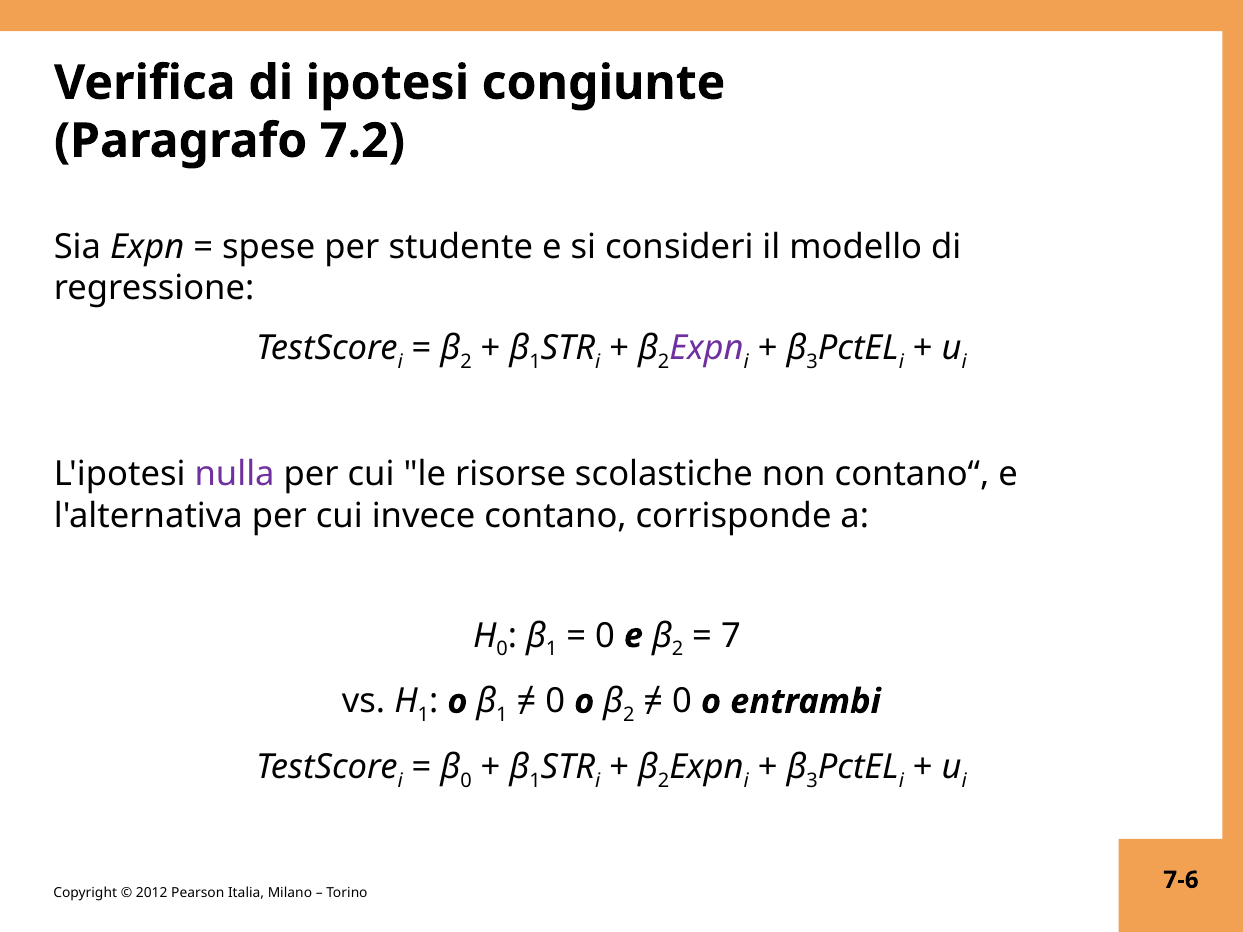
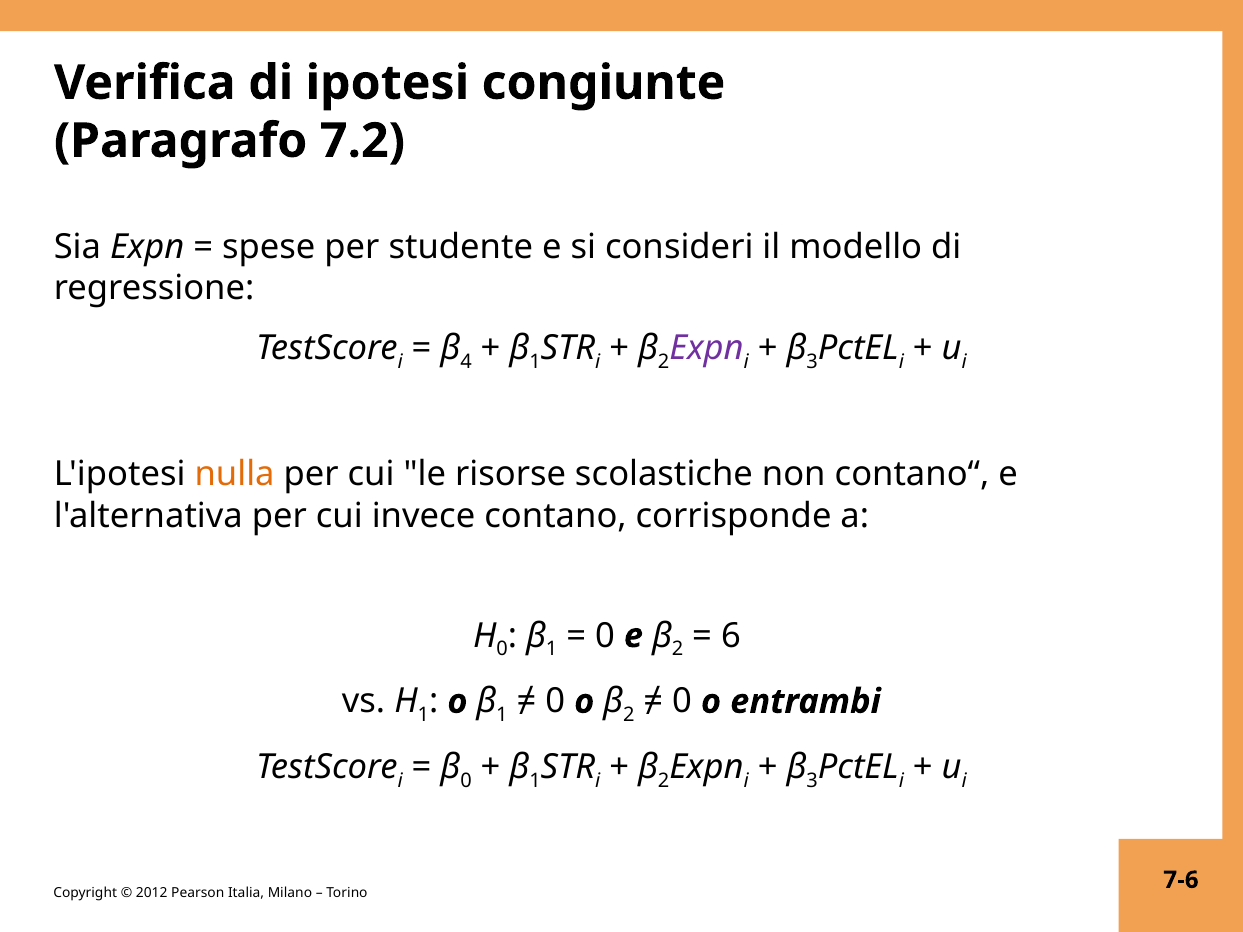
2: 2 -> 4 (466, 362)
nulla colour: purple -> orange (235, 474)
7: 7 -> 6 (731, 636)
